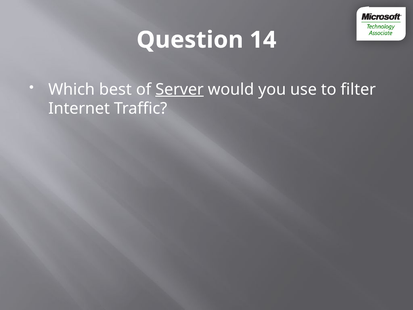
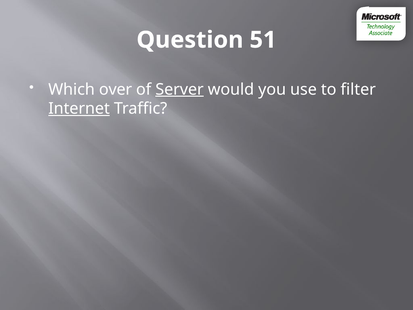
14: 14 -> 51 (263, 40)
best: best -> over (116, 89)
Internet underline: none -> present (79, 109)
